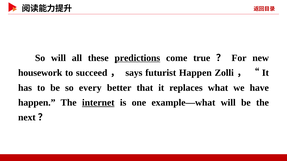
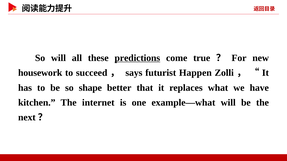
every: every -> shape (90, 88)
happen: happen -> kitchen (37, 103)
internet underline: present -> none (98, 103)
